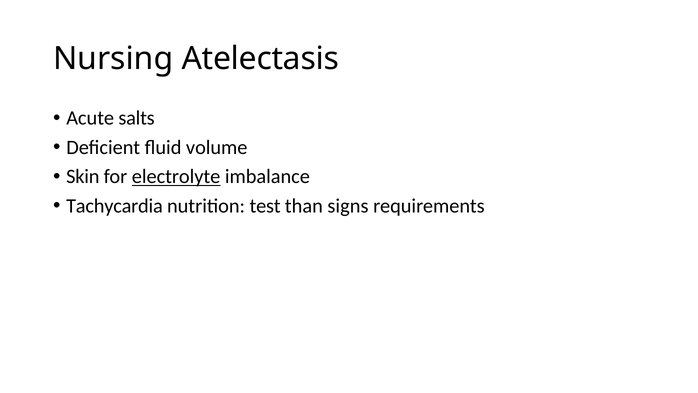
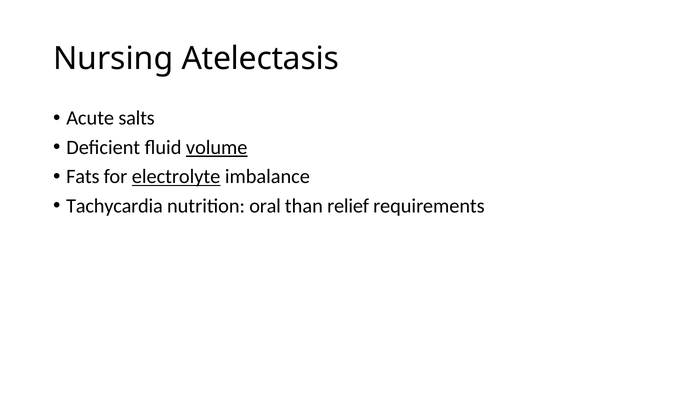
volume underline: none -> present (217, 147)
Skin: Skin -> Fats (83, 177)
test: test -> oral (265, 206)
signs: signs -> relief (348, 206)
